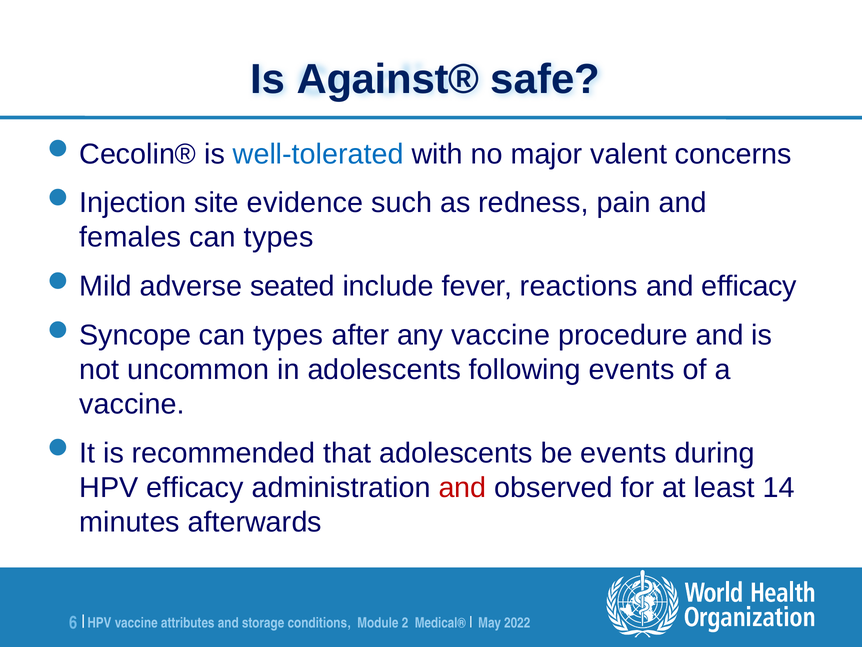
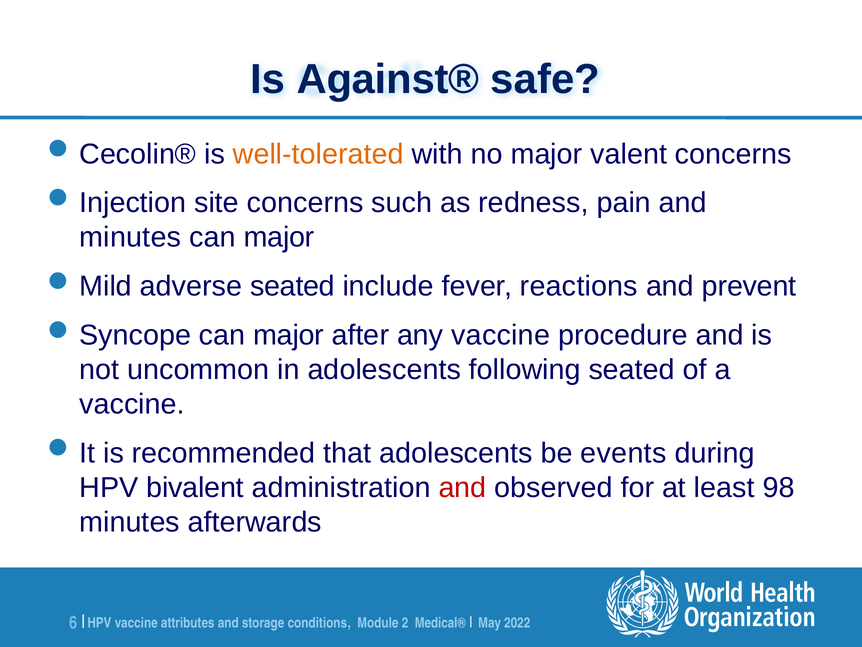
well-tolerated colour: blue -> orange (318, 154)
site evidence: evidence -> concerns (305, 203)
females: females -> minutes (130, 237)
types: types -> major (279, 237)
and efficacy: efficacy -> prevent (749, 286)
types: types -> major (289, 335)
following events: events -> seated (632, 369)
HPV efficacy: efficacy -> bivalent (195, 487)
14: 14 -> 98 (779, 487)
